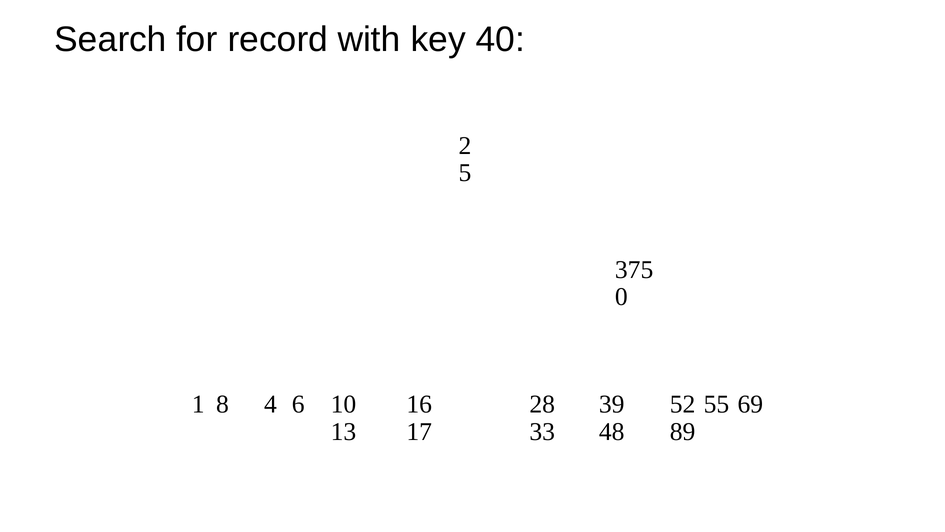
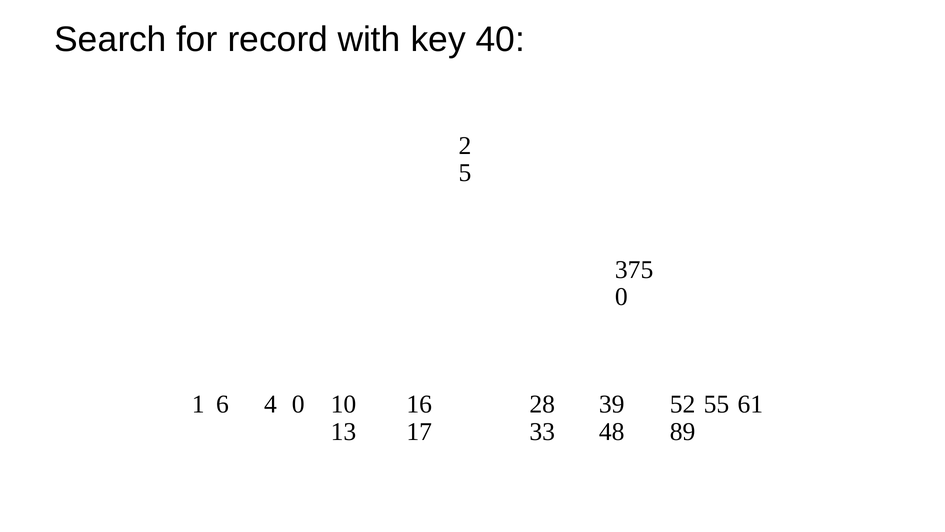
8: 8 -> 6 (222, 404)
4 6: 6 -> 0 (298, 404)
69: 69 -> 61 (750, 404)
